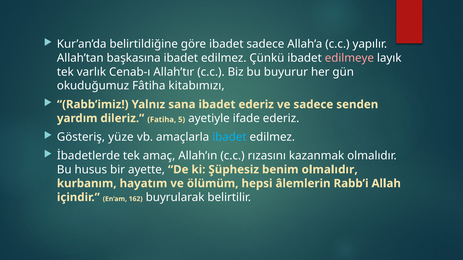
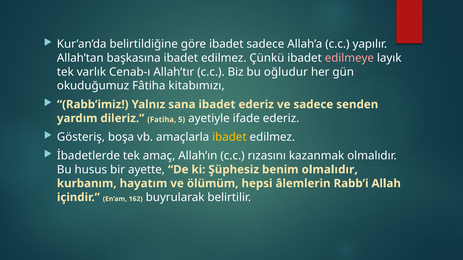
buyurur: buyurur -> oğludur (286, 72)
yüze: yüze -> boşa (121, 137)
ibadet colour: light blue -> yellow (229, 137)
